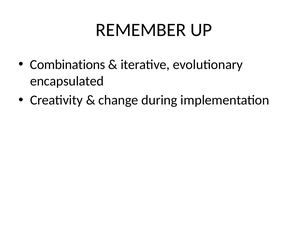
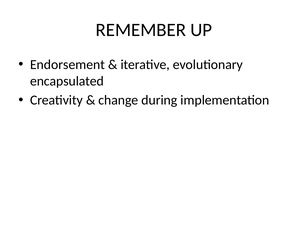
Combinations: Combinations -> Endorsement (68, 65)
